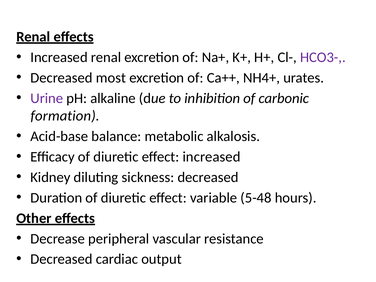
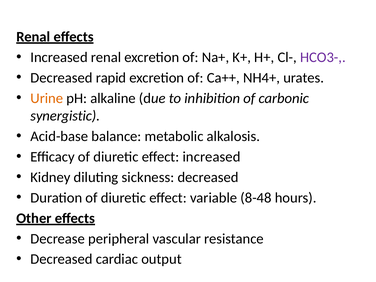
most: most -> rapid (111, 78)
Urine colour: purple -> orange (47, 98)
formation: formation -> synergistic (65, 116)
5-48: 5-48 -> 8-48 (256, 198)
